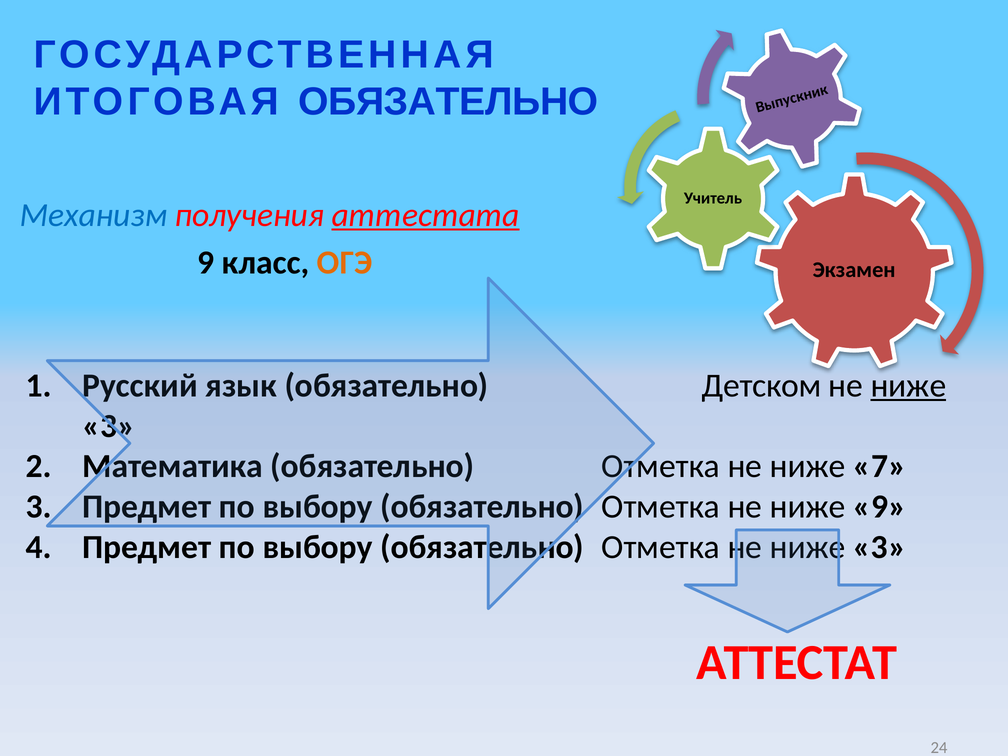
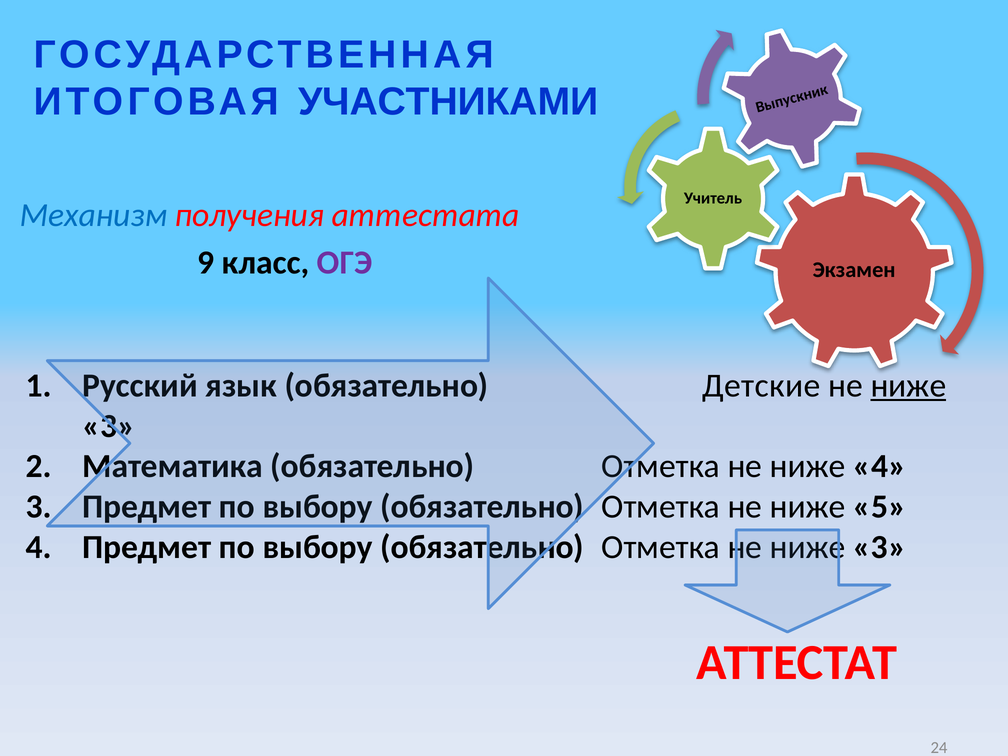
ИТОГОВАЯ ОБЯЗАТЕЛЬНО: ОБЯЗАТЕЛЬНО -> УЧАСТНИКАМИ (448, 102)
аттестата underline: present -> none (426, 215)
ОГЭ colour: orange -> purple (345, 263)
Детском: Детском -> Детские (761, 386)
ниже 7: 7 -> 4 (880, 466)
ниже 9: 9 -> 5 (880, 507)
